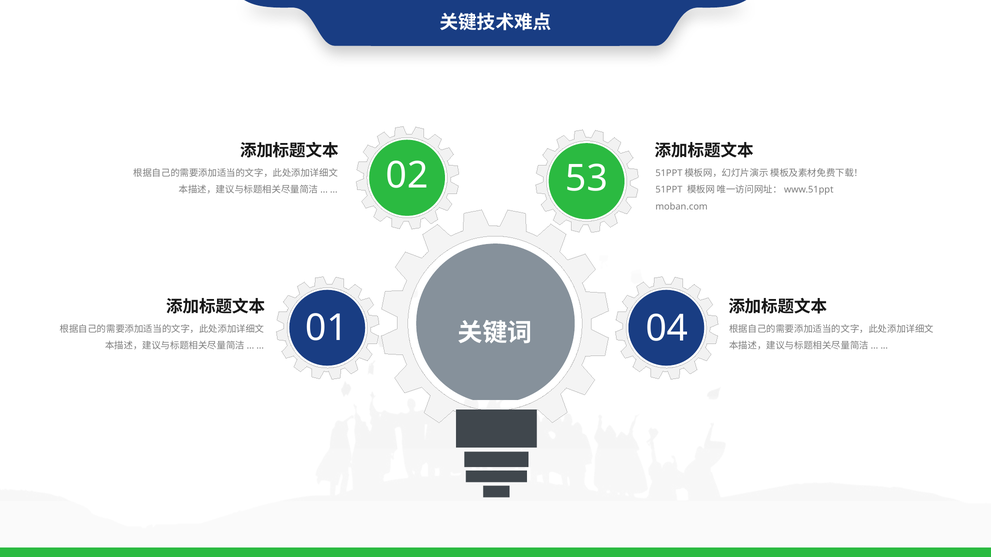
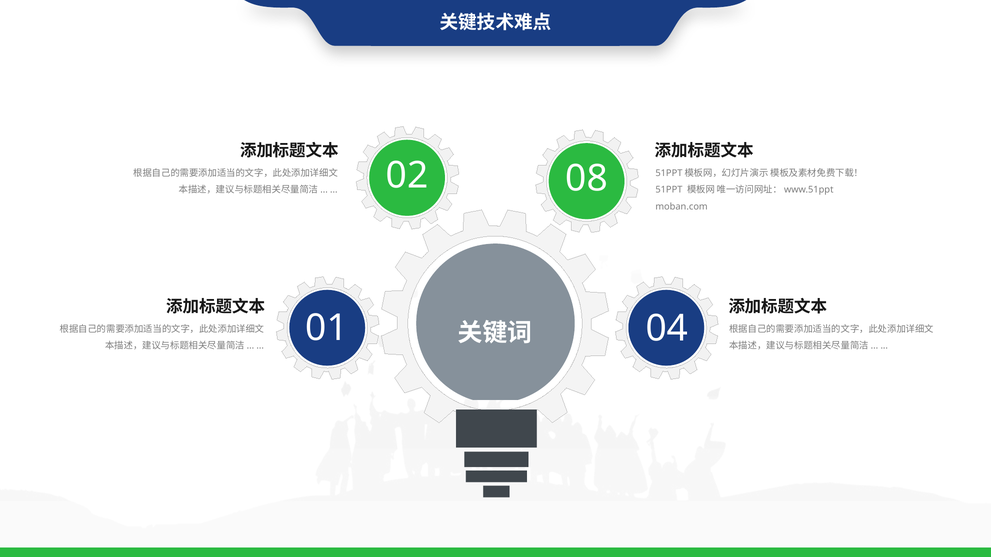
53: 53 -> 08 (587, 179)
